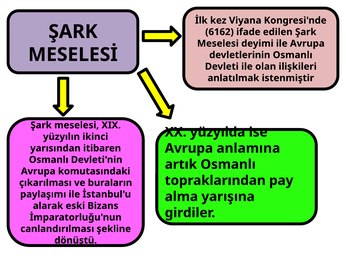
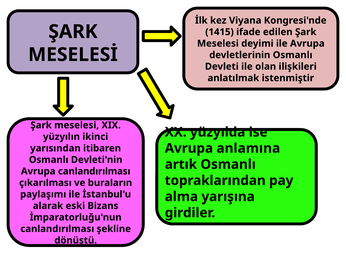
6162: 6162 -> 1415 (219, 32)
Avrupa komutasındaki: komutasındaki -> canlandırılması (94, 172)
